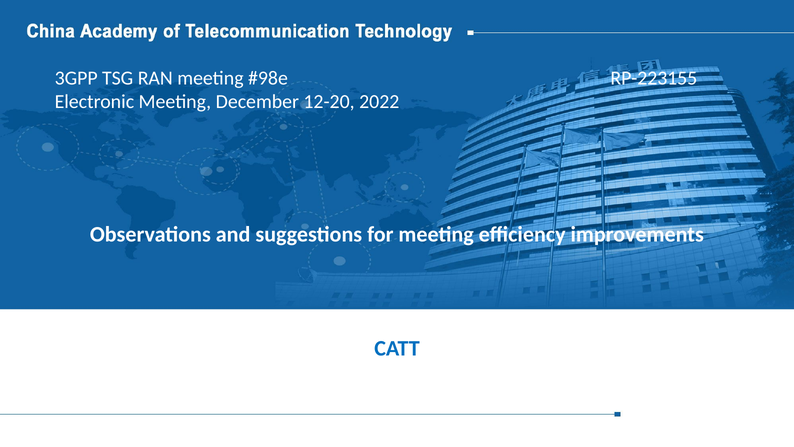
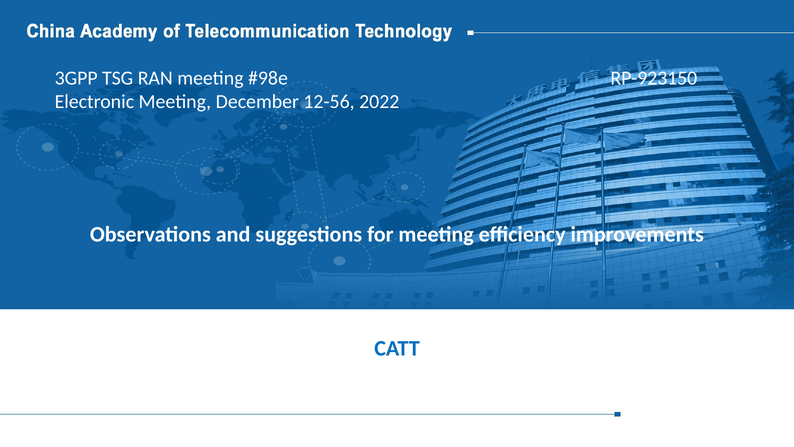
RP-223155: RP-223155 -> RP-923150 (654, 78)
12-20: 12-20 -> 12-56 (329, 102)
